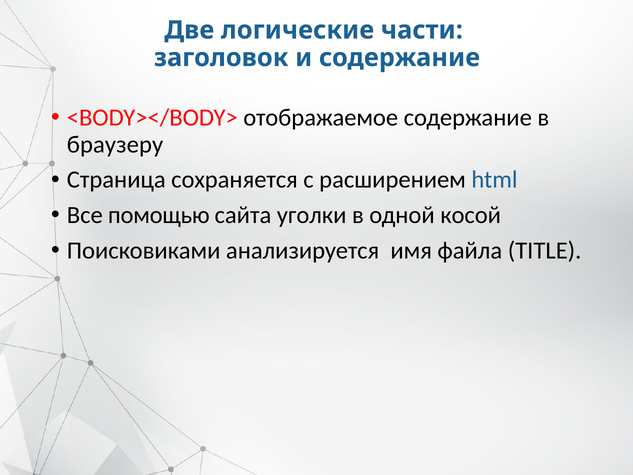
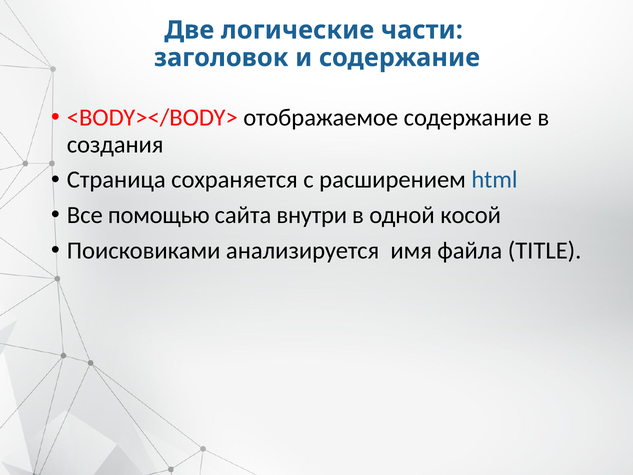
браузеру: браузеру -> создания (115, 144)
уголки: уголки -> внутри (312, 215)
